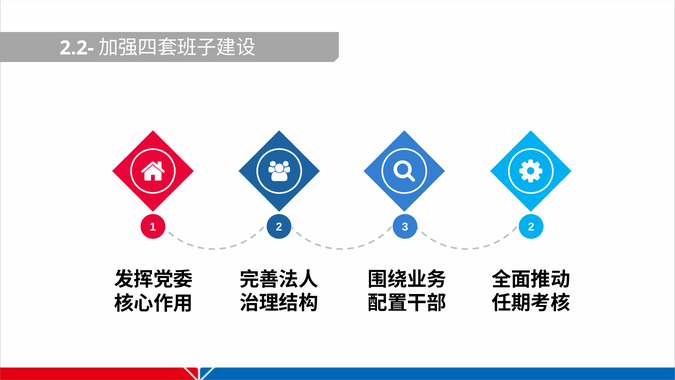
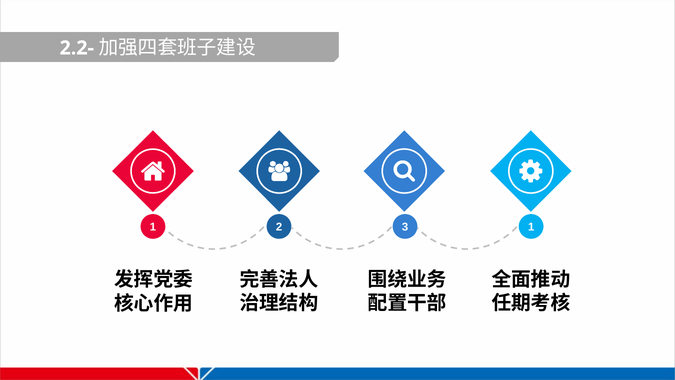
3 2: 2 -> 1 (531, 227)
